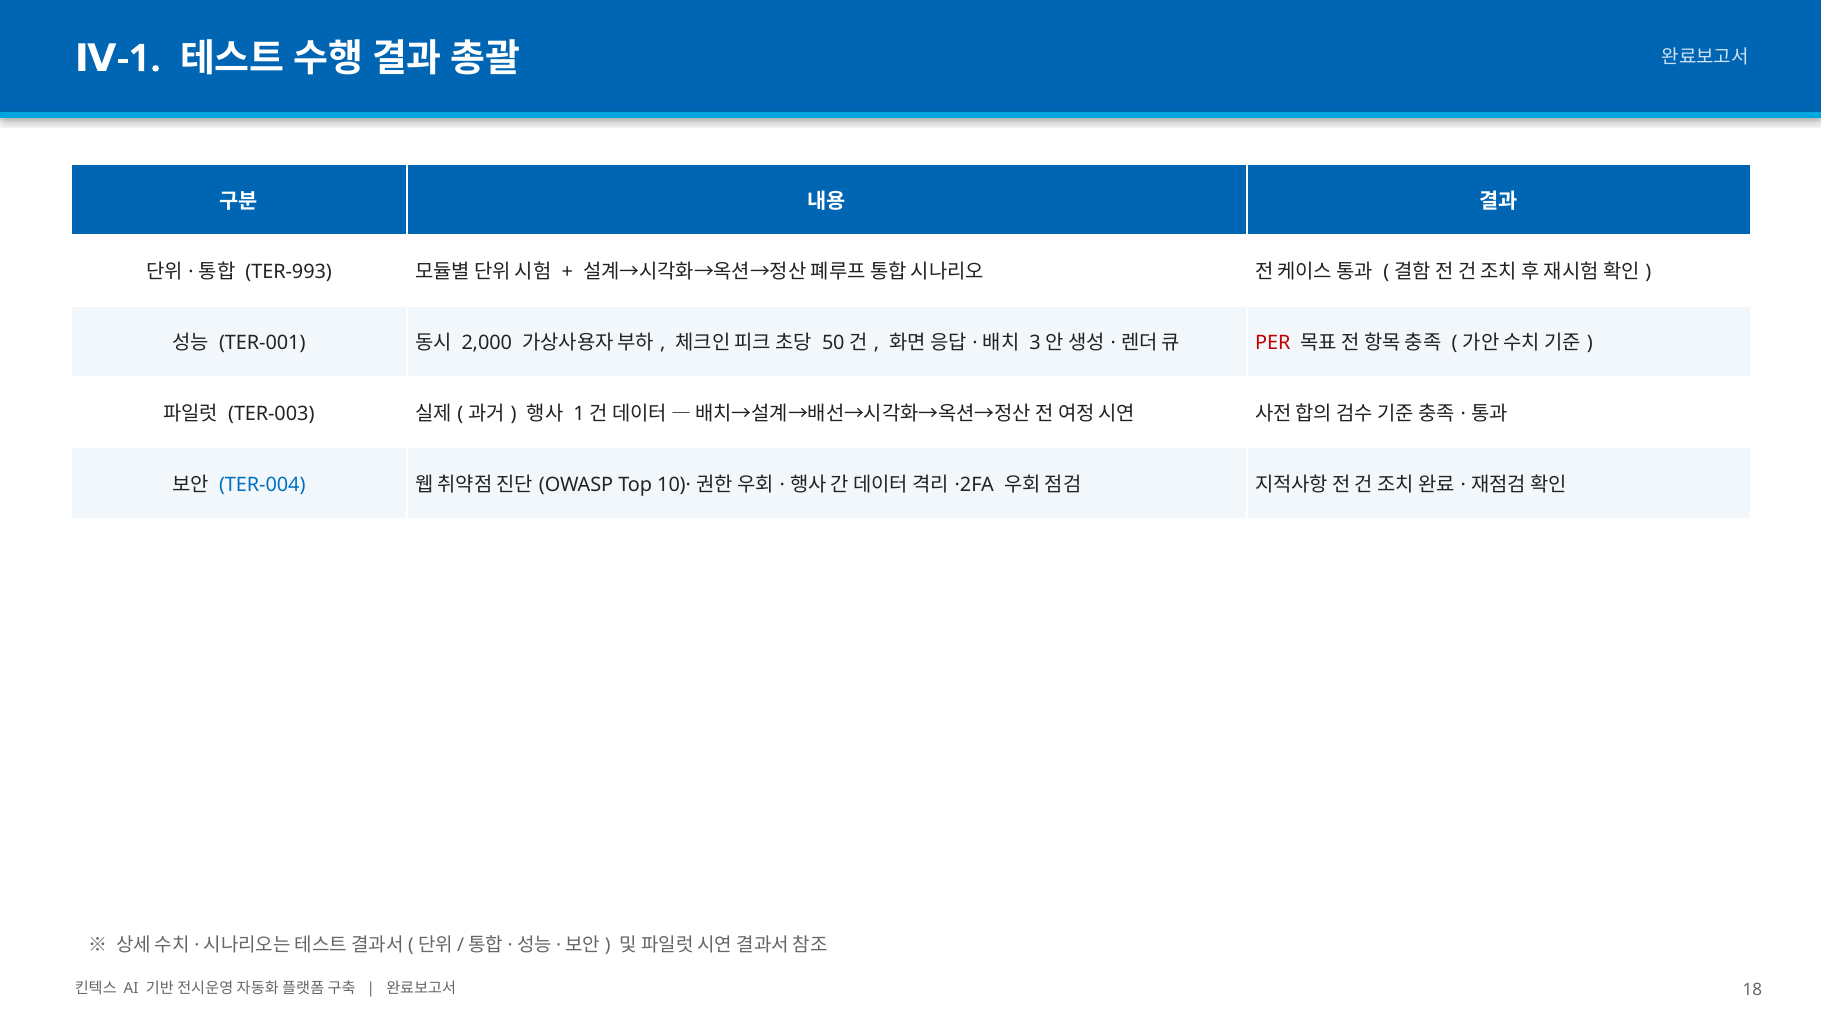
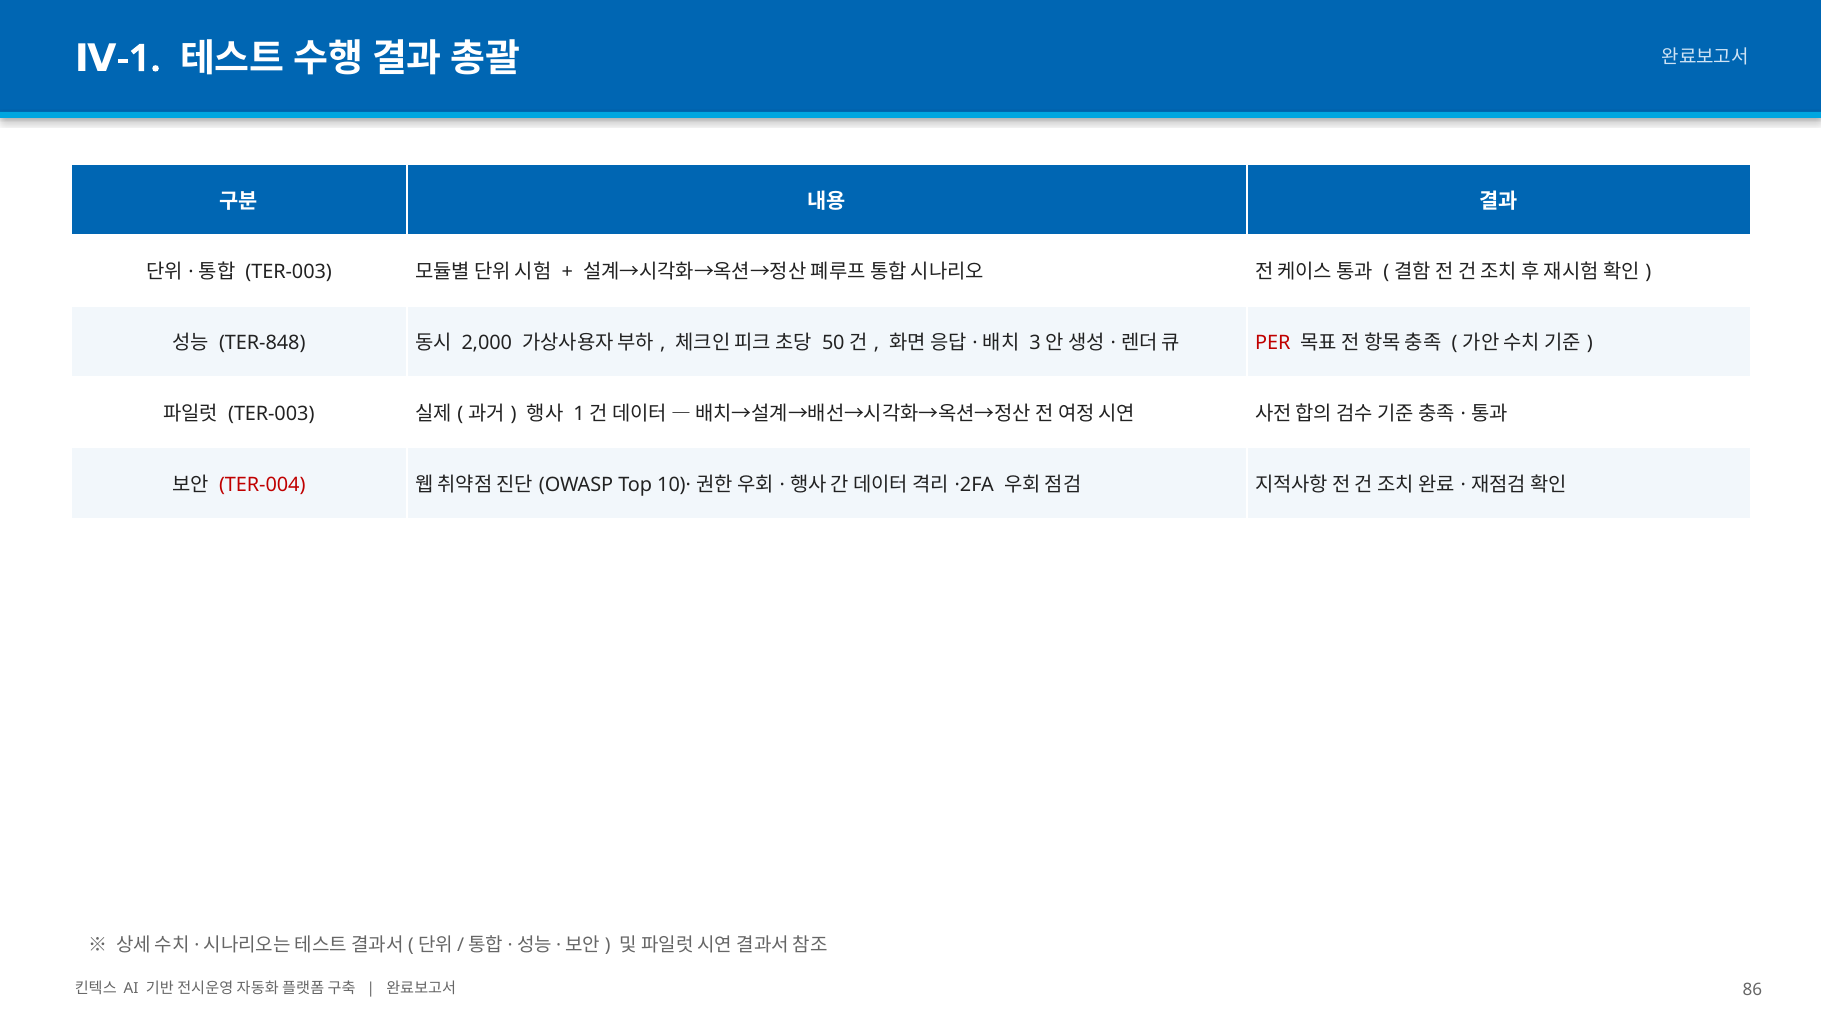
TER-993: TER-993 -> TER-003 (289, 272)
TER-001: TER-001 -> TER-848 (262, 343)
TER-004 colour: blue -> red (262, 485)
18: 18 -> 86 (1752, 991)
